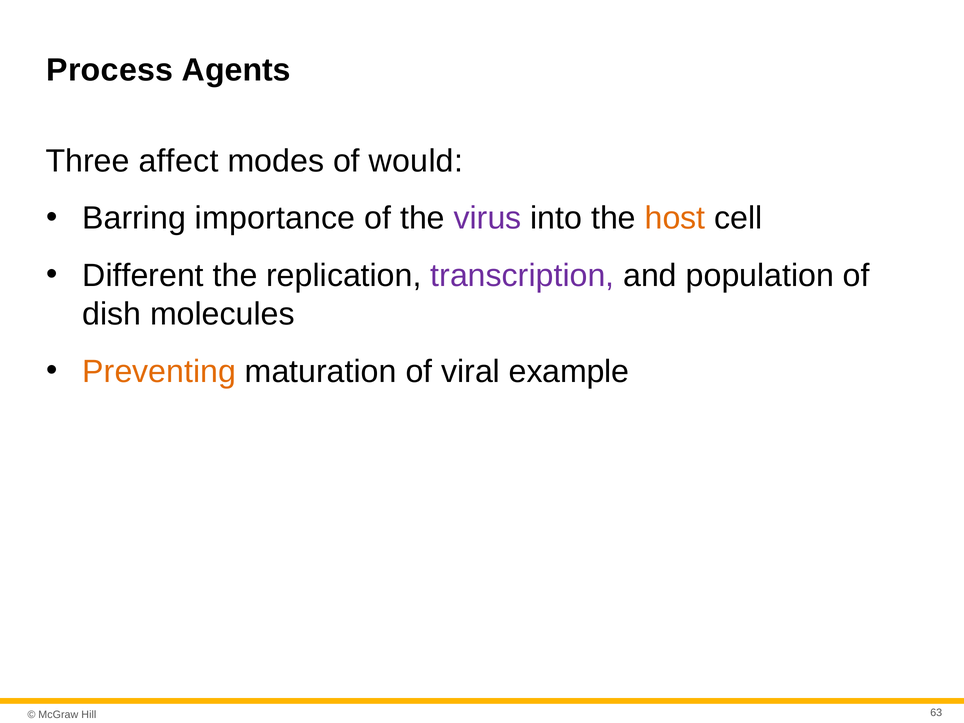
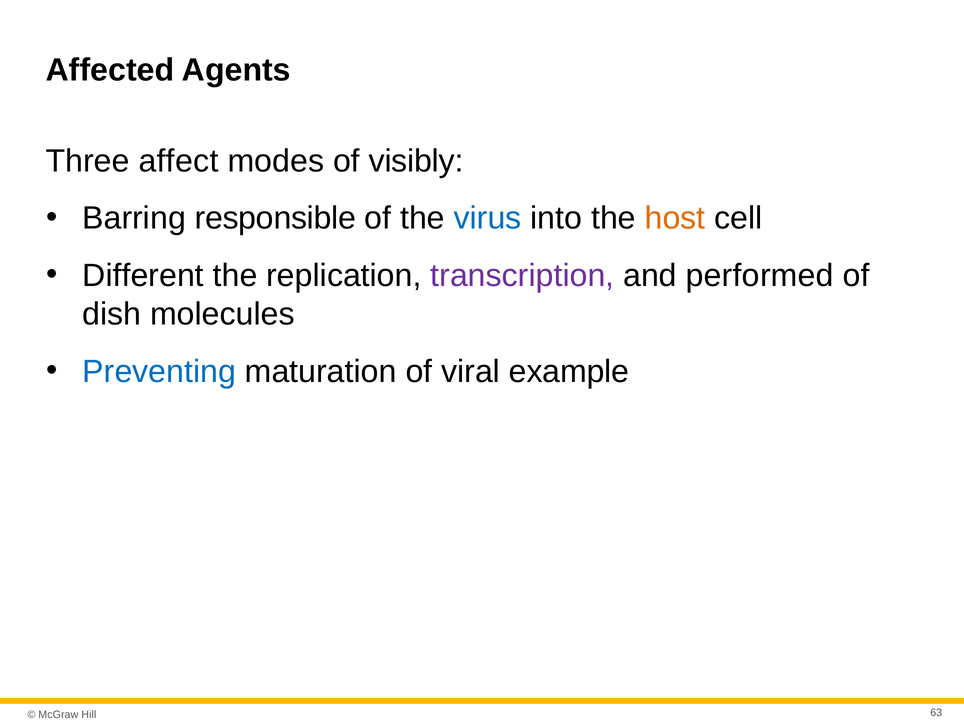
Process: Process -> Affected (110, 70)
would: would -> visibly (416, 161)
importance: importance -> responsible (275, 218)
virus colour: purple -> blue (488, 218)
population: population -> performed (760, 276)
Preventing colour: orange -> blue (159, 371)
